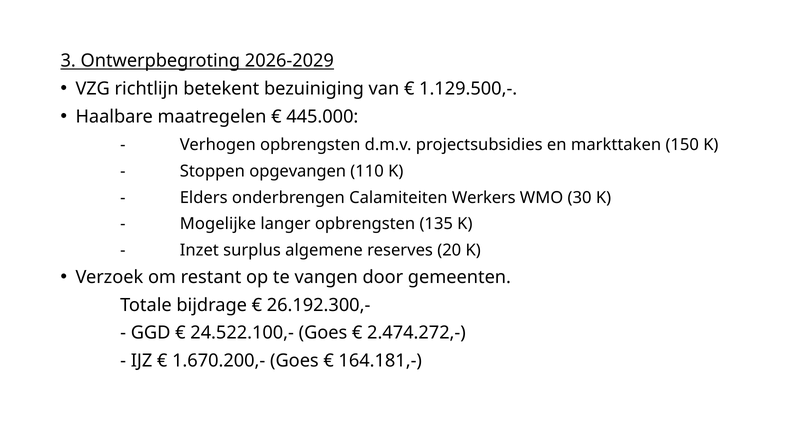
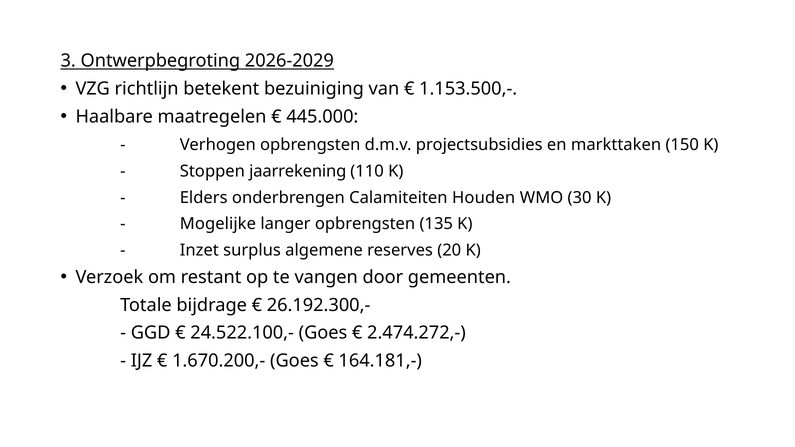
1.129.500,-: 1.129.500,- -> 1.153.500,- (468, 89)
opgevangen: opgevangen -> jaarrekening (298, 172)
Werkers: Werkers -> Houden (484, 198)
